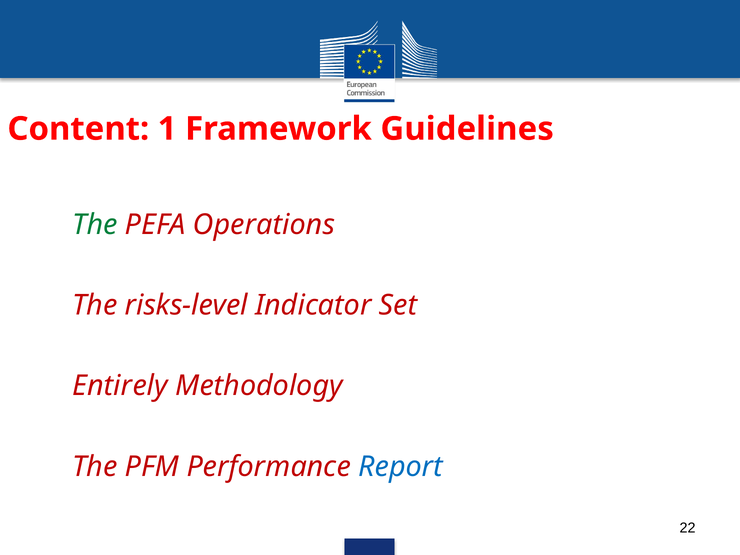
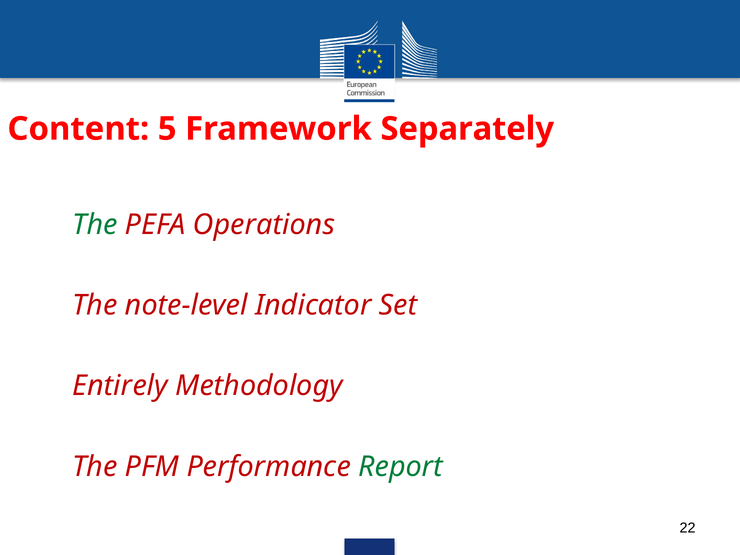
1: 1 -> 5 (167, 129)
Guidelines: Guidelines -> Separately (467, 129)
risks-level: risks-level -> note-level (186, 305)
Report colour: blue -> green (401, 467)
